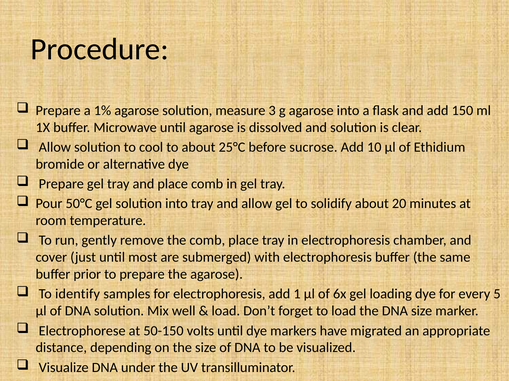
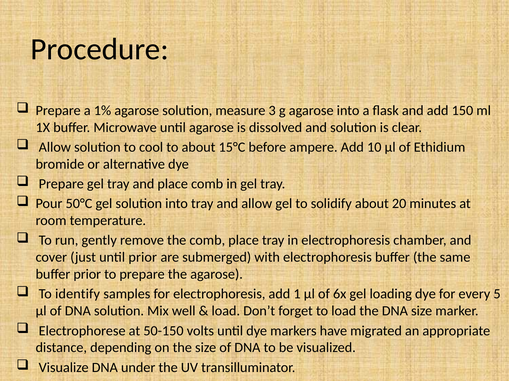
25°C: 25°C -> 15°C (232, 147)
sucrose: sucrose -> ampere (313, 147)
until most: most -> prior (143, 258)
